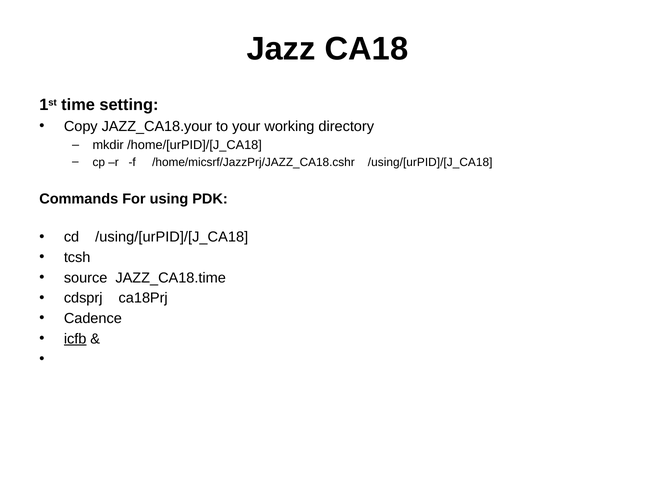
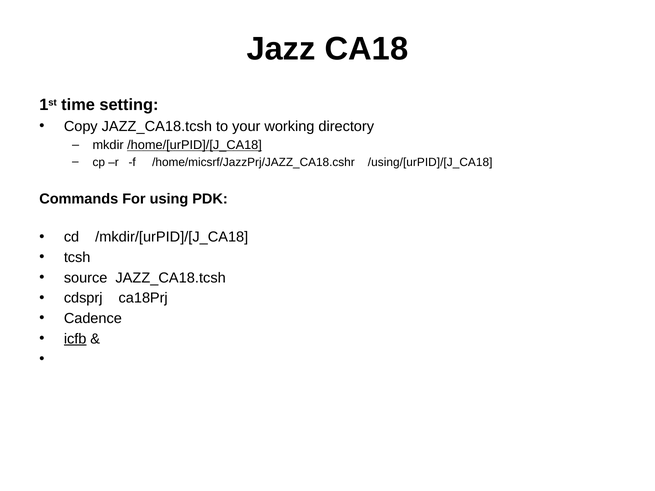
Copy JAZZ_CA18.your: JAZZ_CA18.your -> JAZZ_CA18.tcsh (157, 126)
/home/[urPID]/[J_CA18 underline: none -> present (195, 145)
cd /using/[urPID]/[J_CA18: /using/[urPID]/[J_CA18 -> /mkdir/[urPID]/[J_CA18 (172, 237)
source JAZZ_CA18.time: JAZZ_CA18.time -> JAZZ_CA18.tcsh (171, 278)
